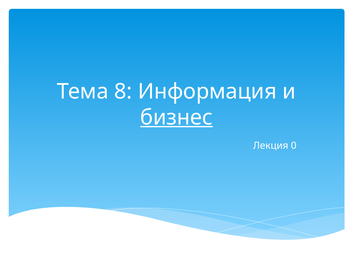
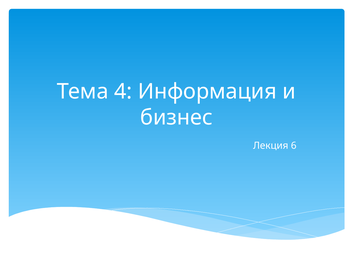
8: 8 -> 4 (123, 91)
бизнес underline: present -> none (176, 117)
0: 0 -> 6 (294, 146)
